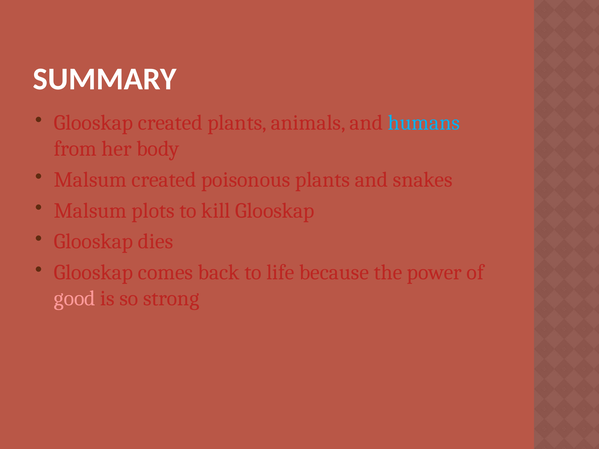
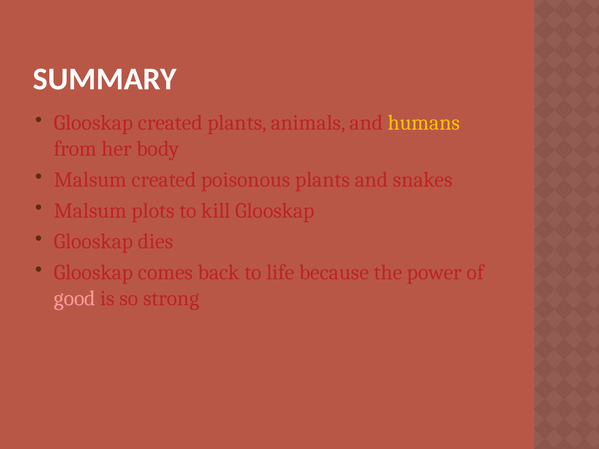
humans colour: light blue -> yellow (424, 123)
